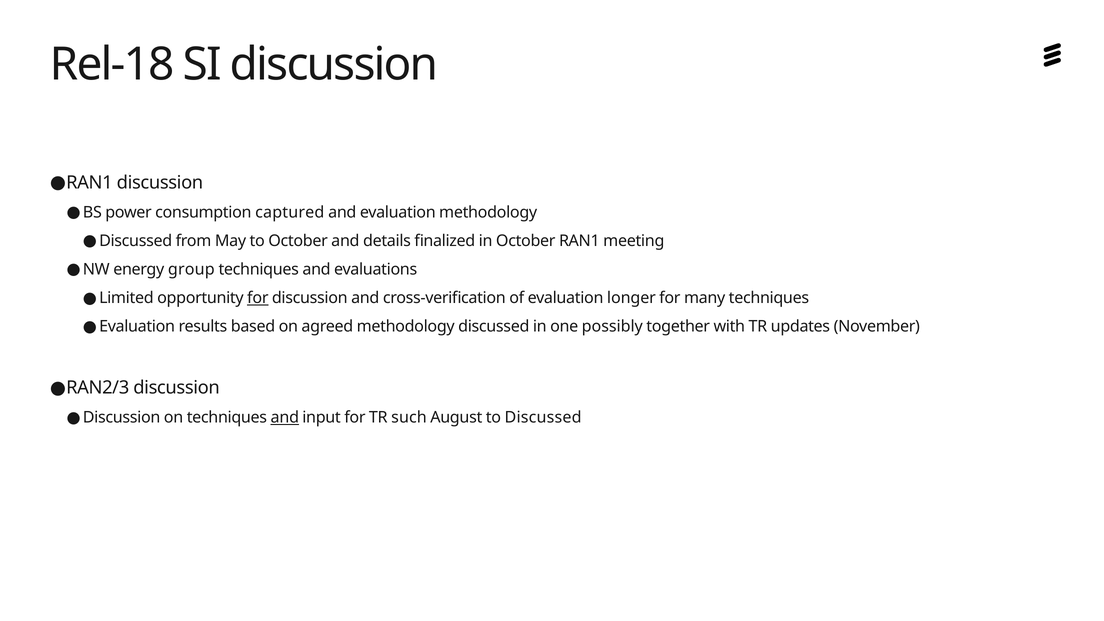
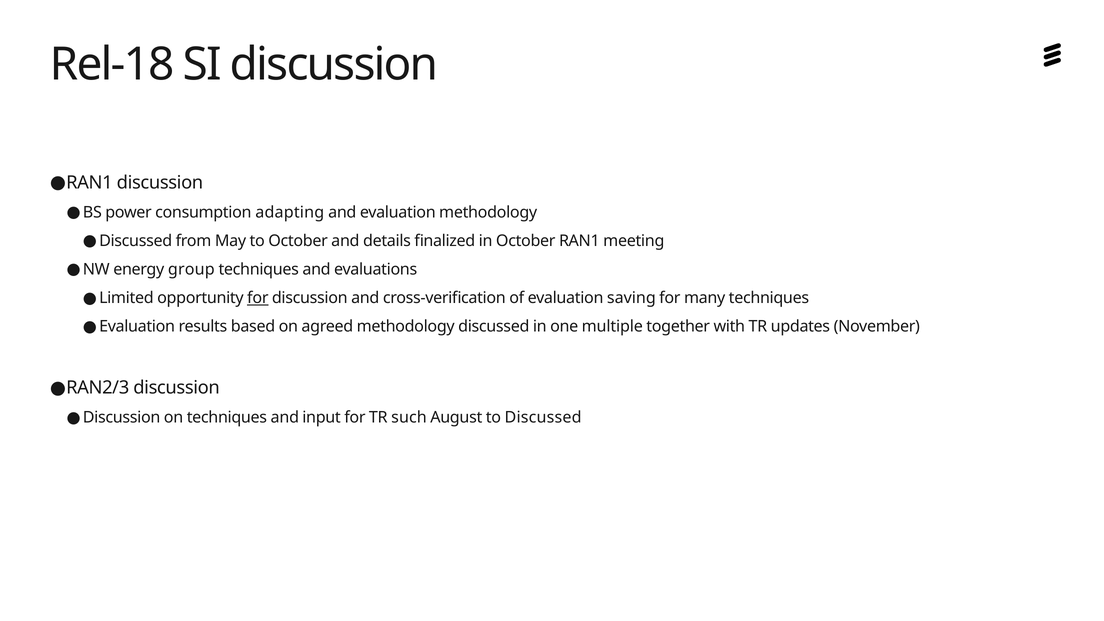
captured: captured -> adapting (290, 212)
longer: longer -> saving (631, 298)
possibly: possibly -> multiple (612, 326)
and underline: present -> none (285, 417)
